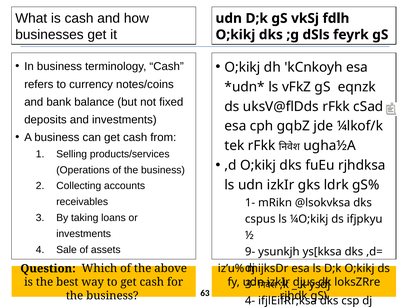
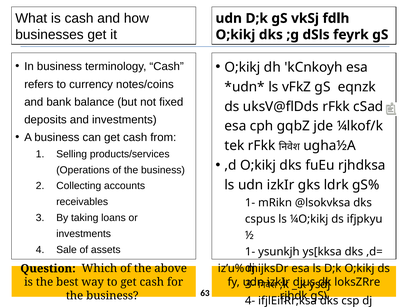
9-: 9- -> 1- (250, 252)
